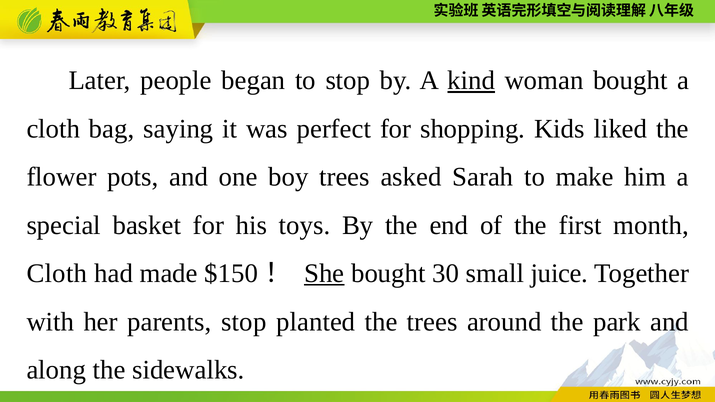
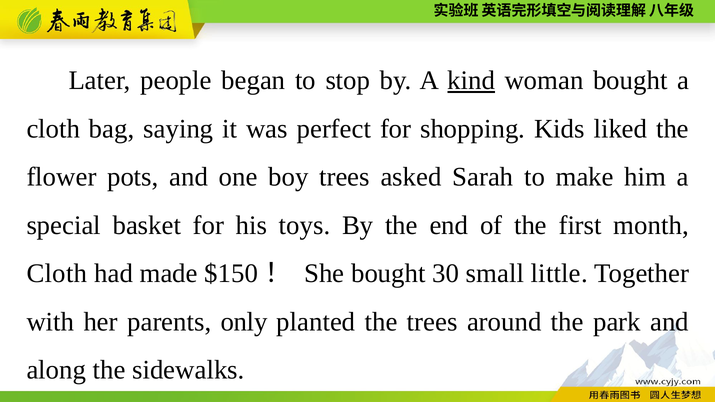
She underline: present -> none (324, 274)
juice: juice -> little (559, 274)
parents stop: stop -> only (244, 322)
